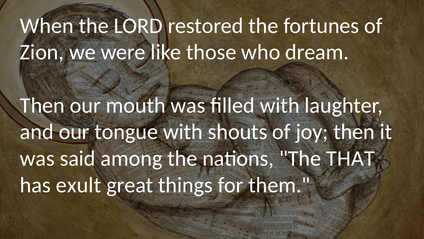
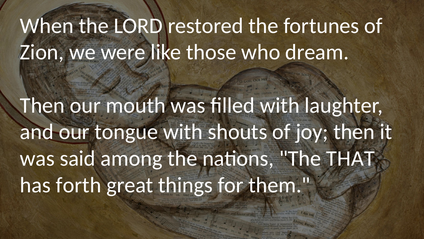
exult: exult -> forth (79, 185)
